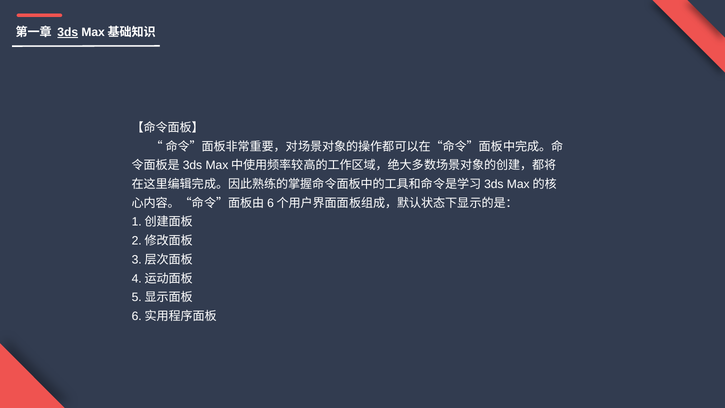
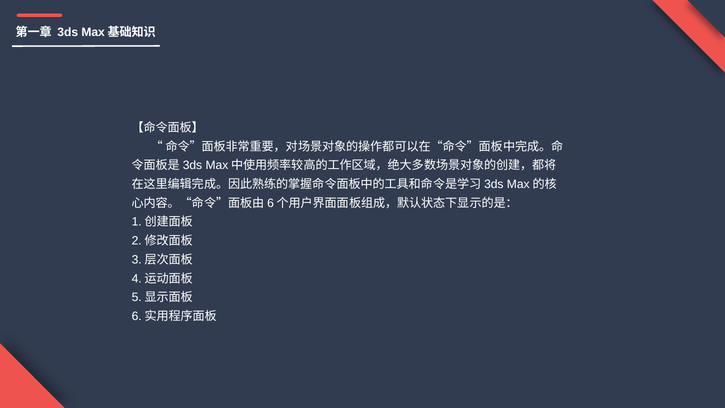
3ds underline: present -> none (68, 32)
